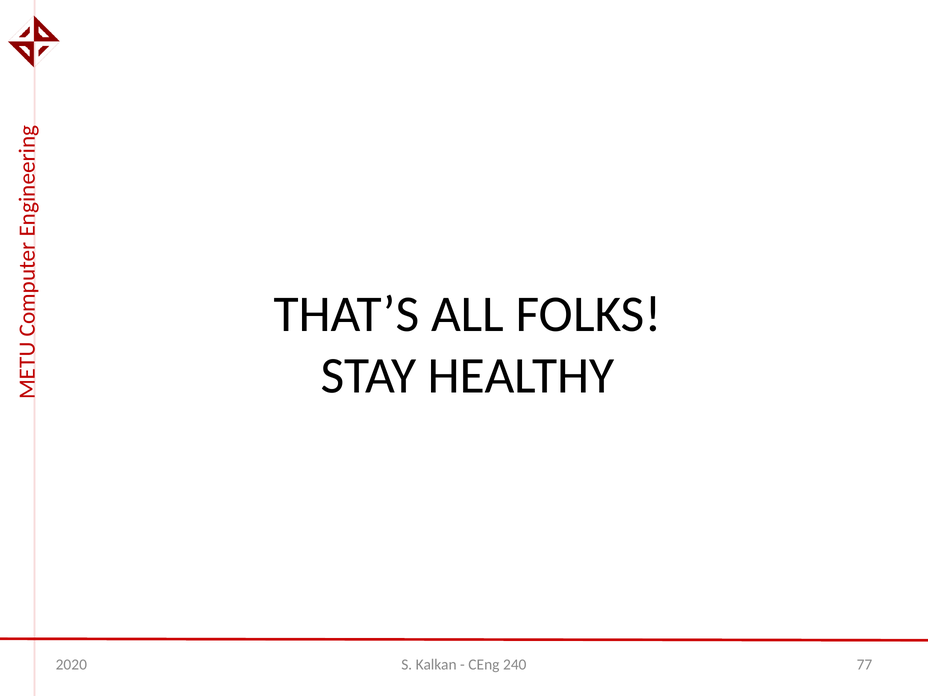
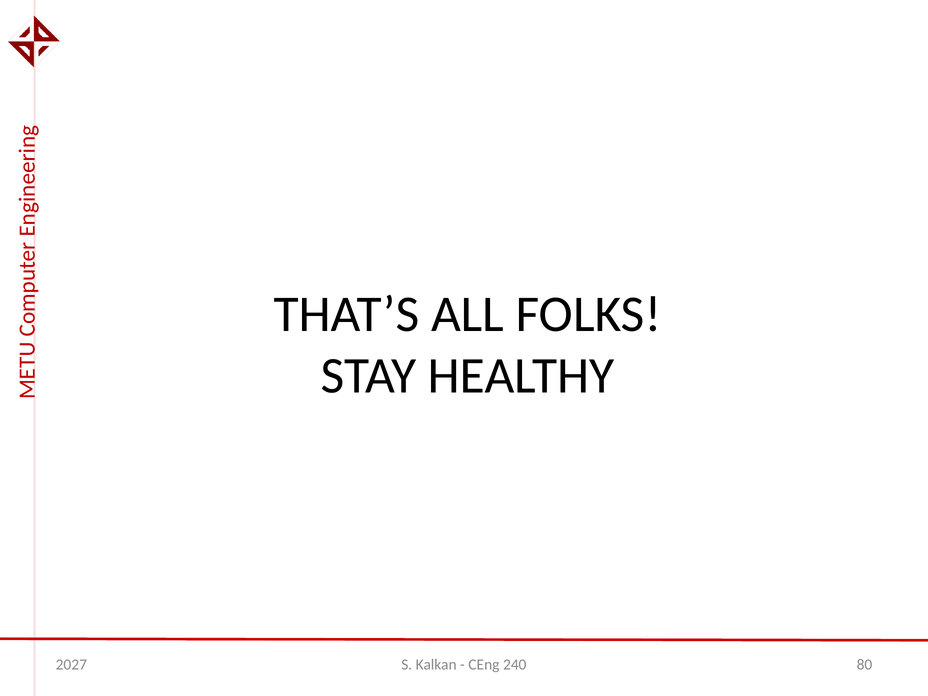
2020: 2020 -> 2027 (71, 665)
77: 77 -> 80 (864, 665)
